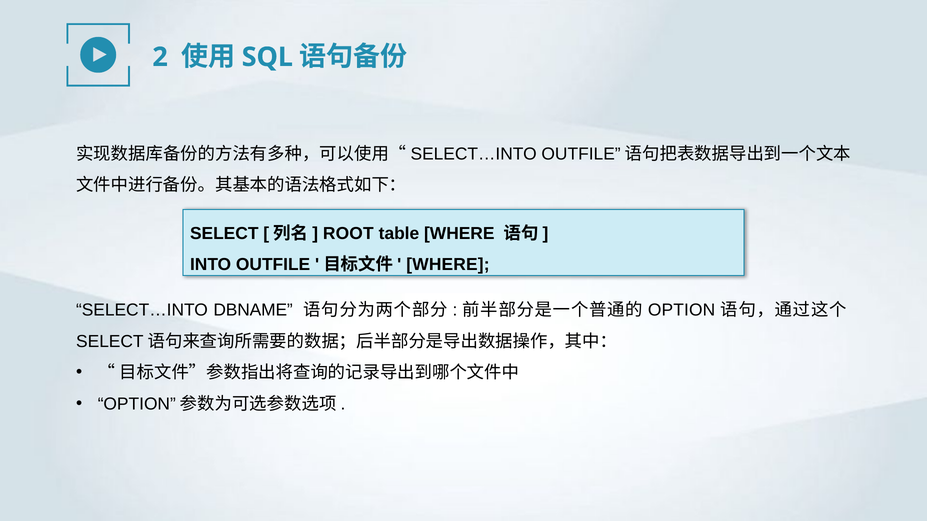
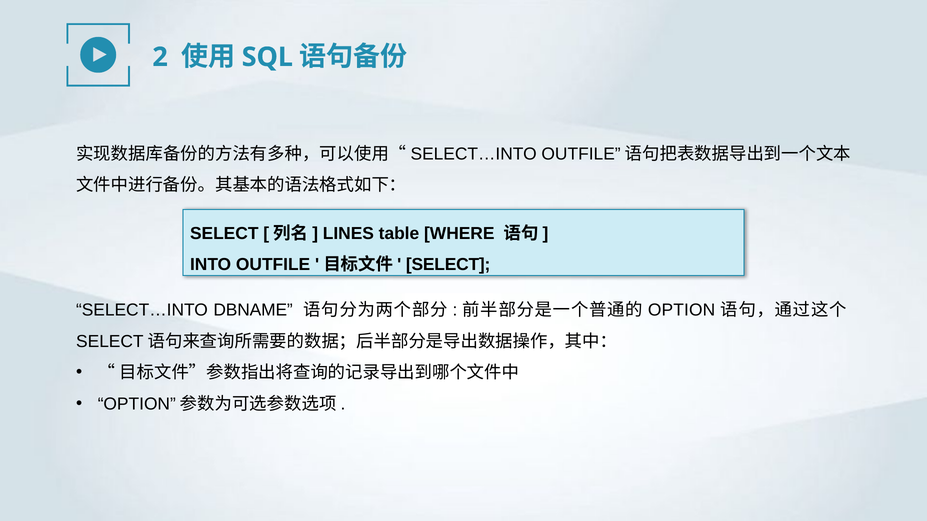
ROOT: ROOT -> LINES (348, 234)
WHERE: WHERE -> SELECT (448, 265)
